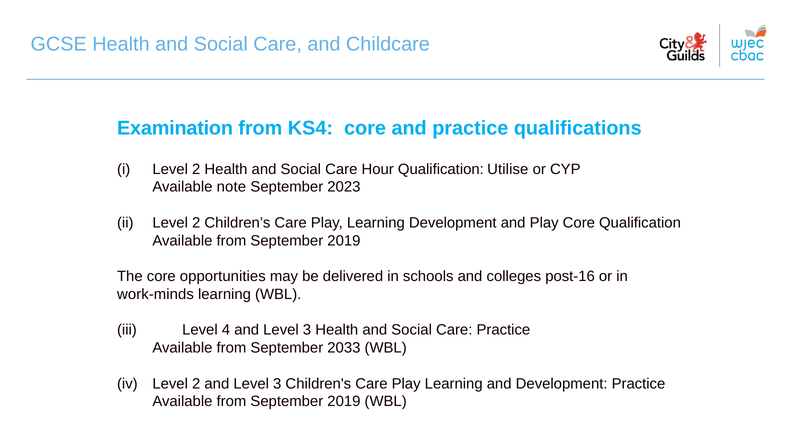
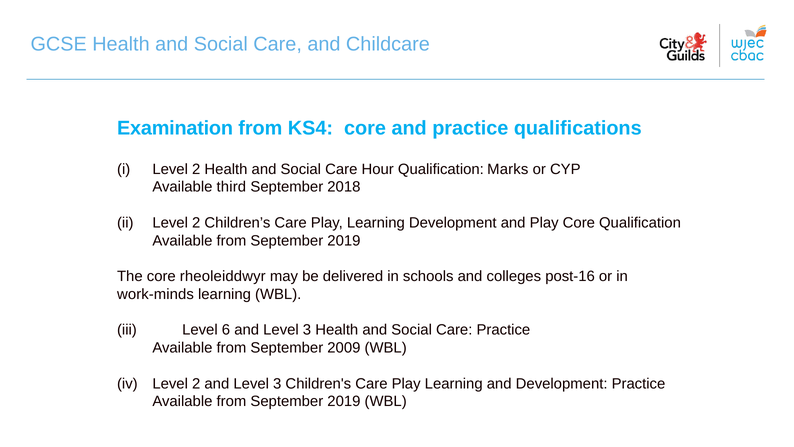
Utilise: Utilise -> Marks (508, 169)
note: note -> third (231, 187)
2023: 2023 -> 2018 (344, 187)
opportunities: opportunities -> rheoleiddwyr (223, 276)
4: 4 -> 6 (226, 330)
2033: 2033 -> 2009 (344, 348)
